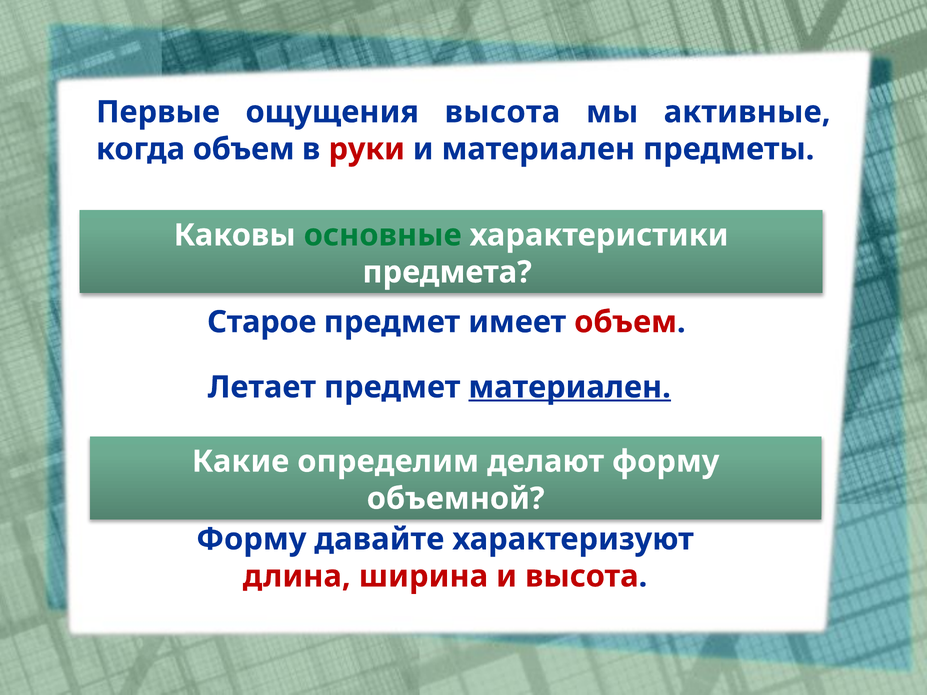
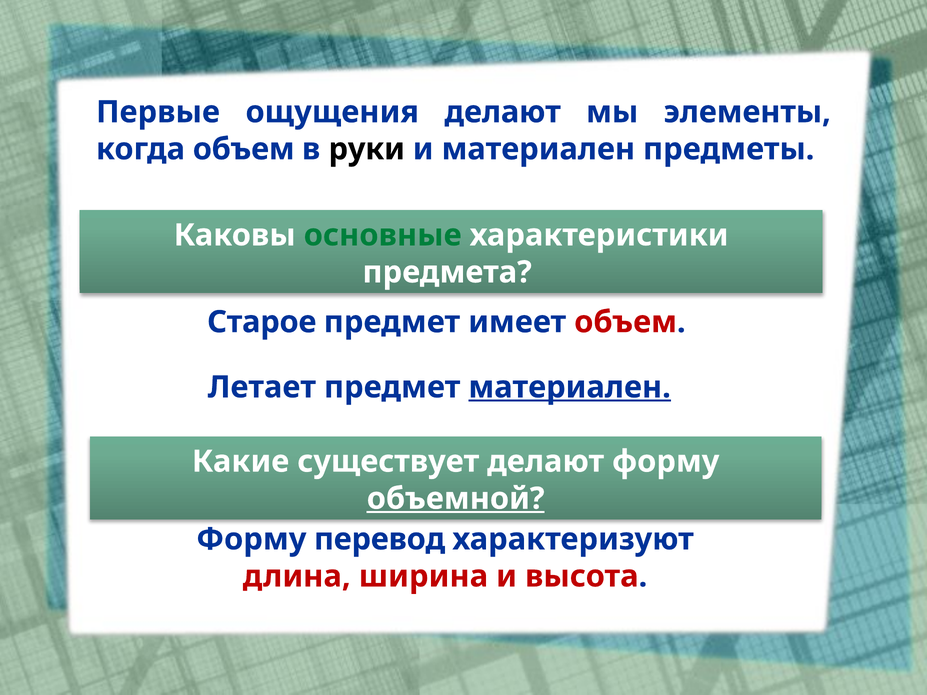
ощущения высота: высота -> делают (503, 112)
активные: активные -> элементы (747, 112)
руки colour: red -> black (367, 149)
определим: определим -> существует (388, 462)
объемной underline: none -> present (456, 499)
давайте: давайте -> перевод (380, 539)
